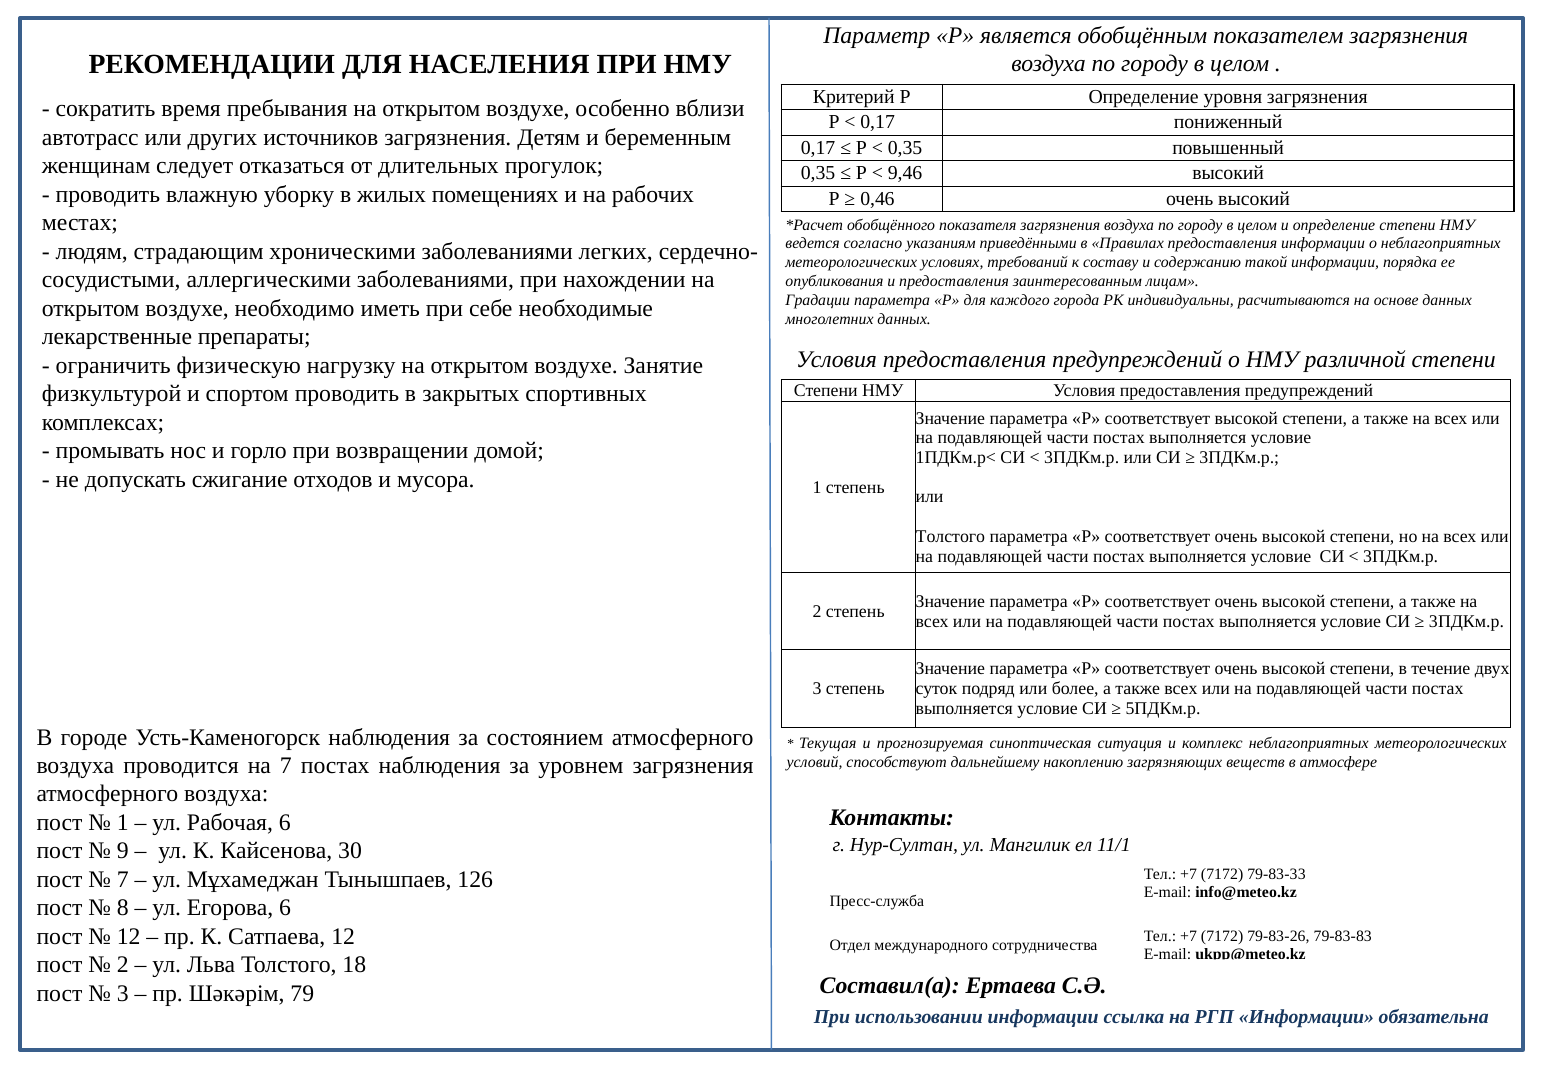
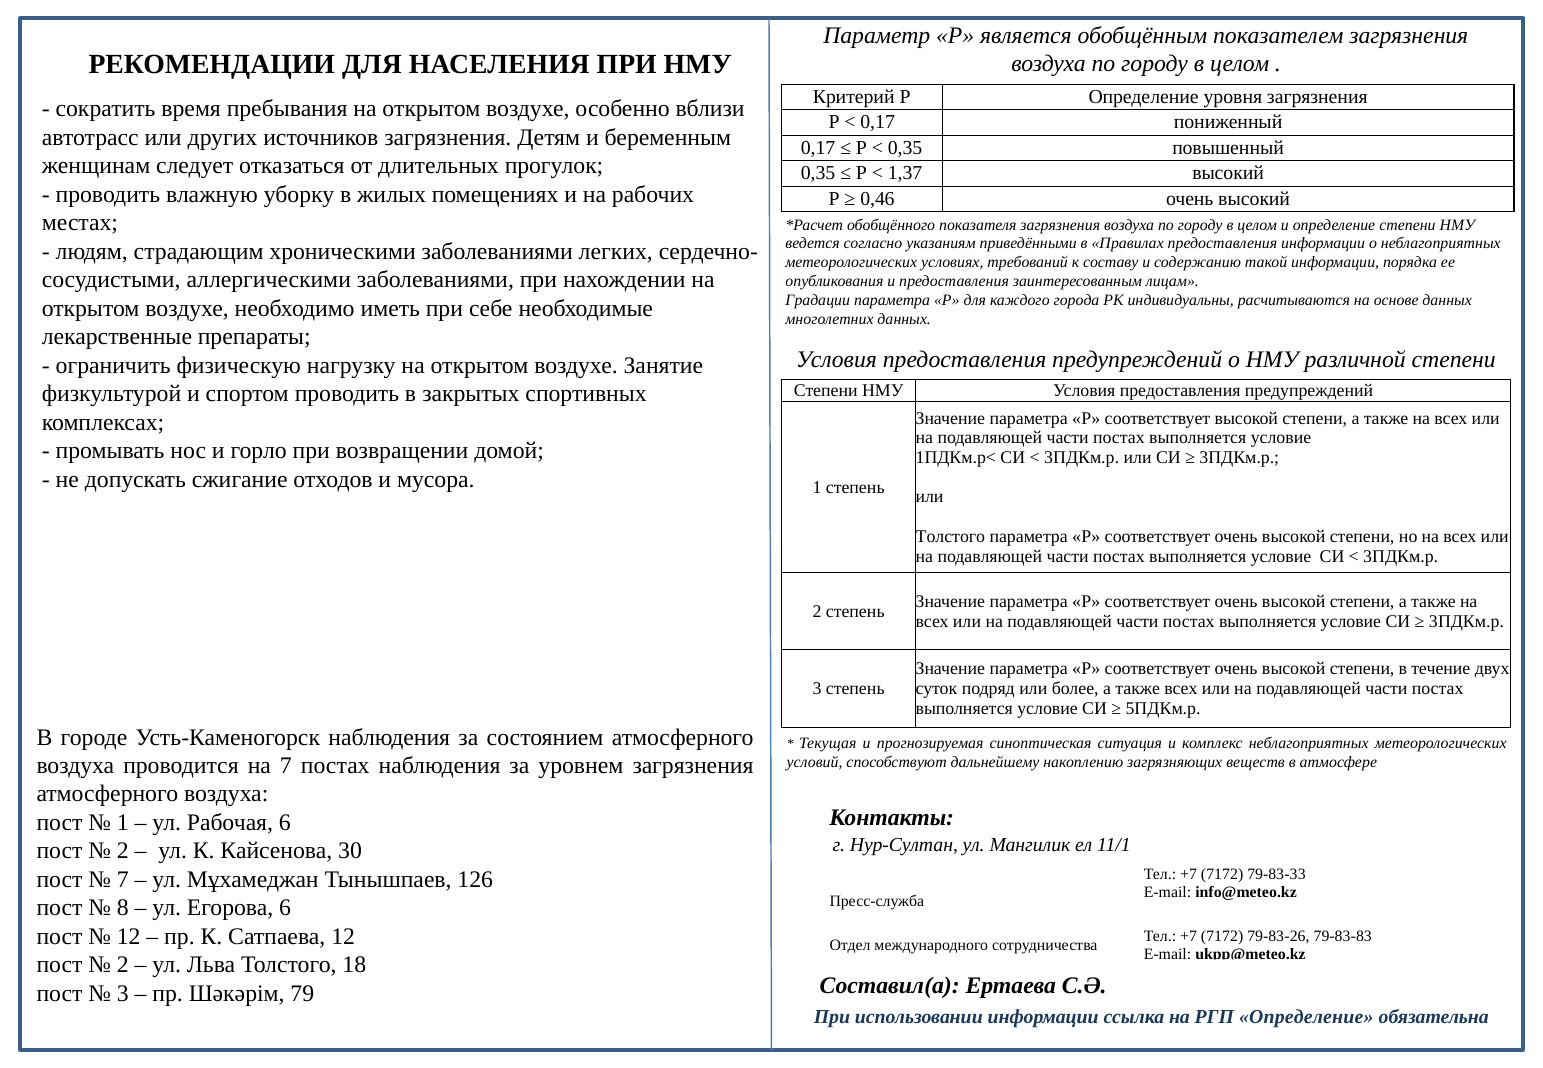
9,46: 9,46 -> 1,37 (905, 173)
9: 9 -> 2 (123, 851)
РГП Информации: Информации -> Определение (1306, 1017)
